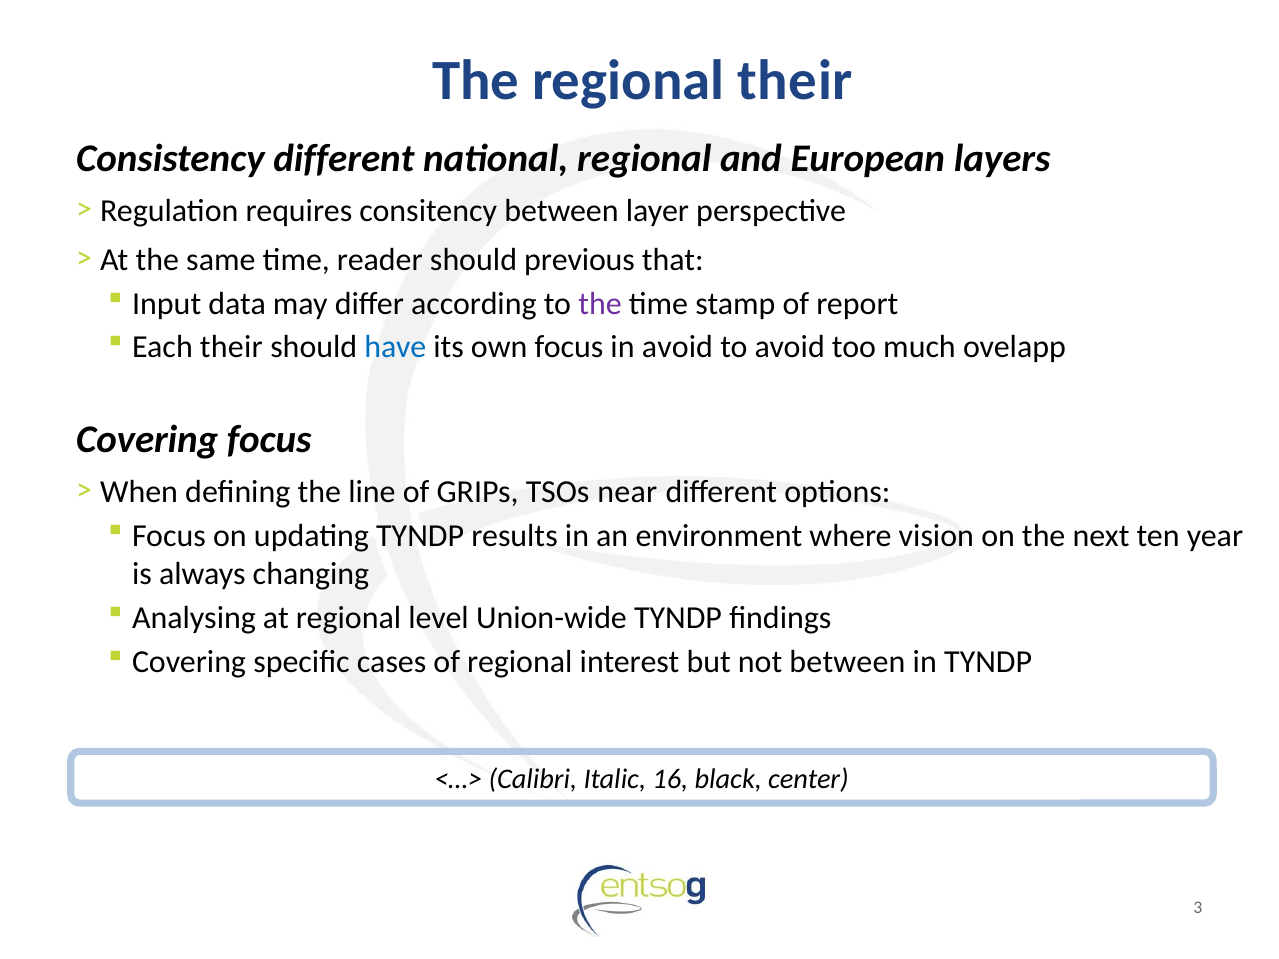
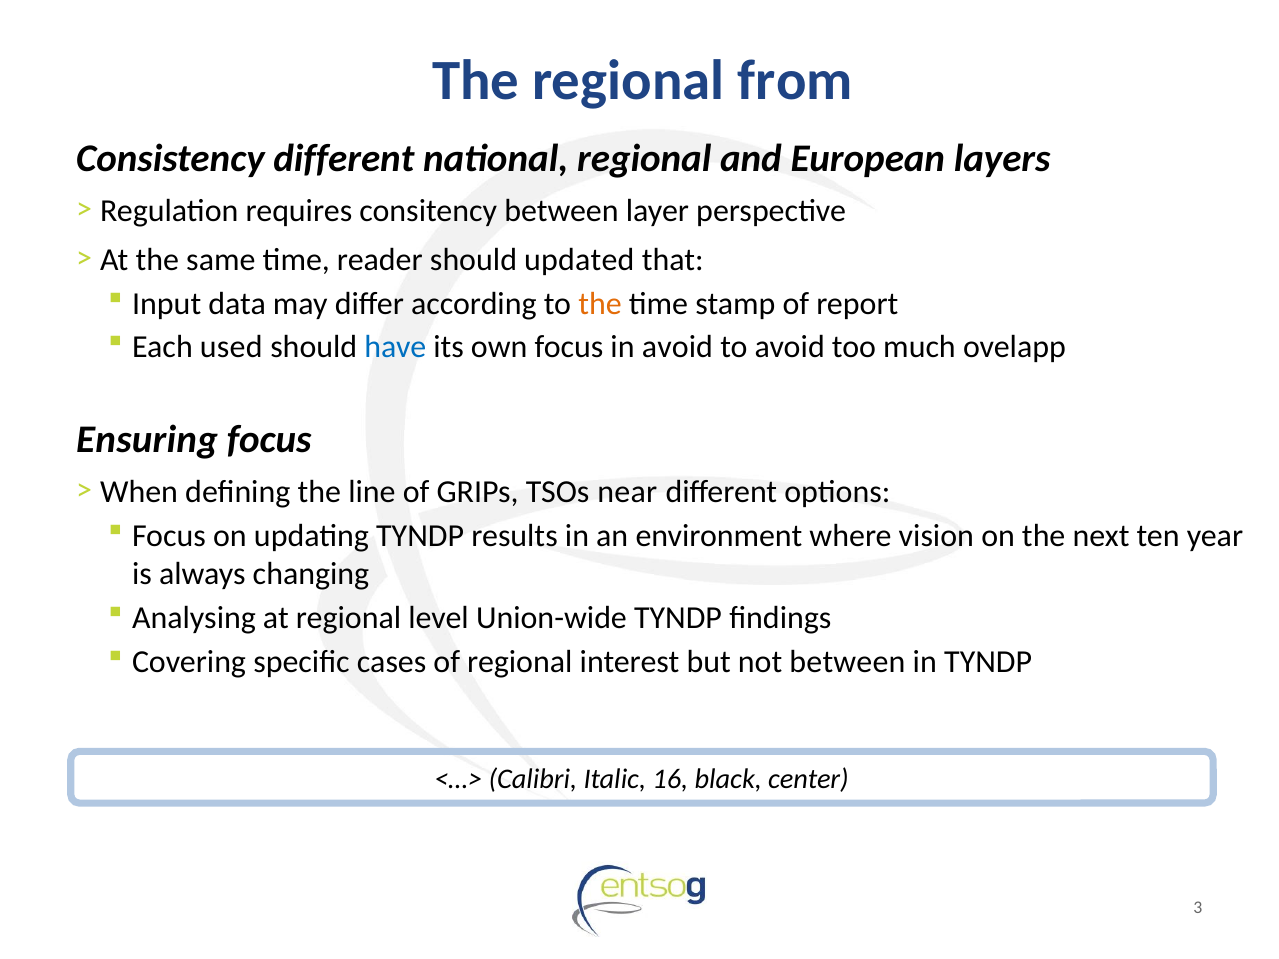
regional their: their -> from (795, 81)
previous: previous -> updated (579, 260)
the colour: purple -> orange (600, 304)
Each their: their -> used (231, 348)
Covering: Covering -> Ensuring (147, 440)
